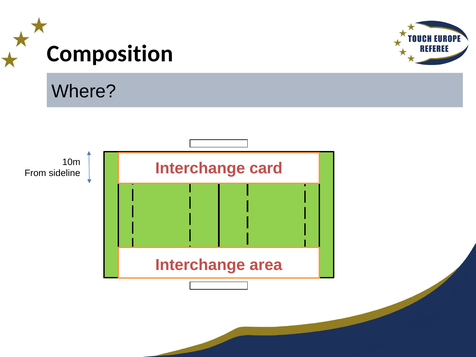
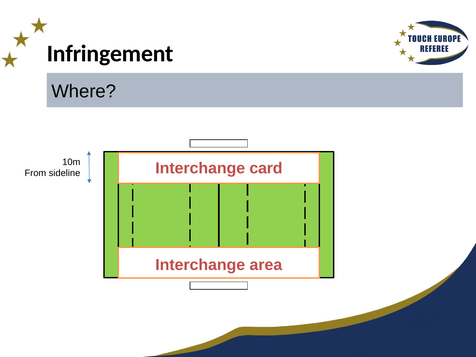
Composition: Composition -> Infringement (110, 54)
